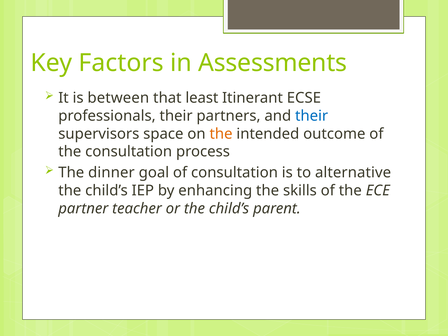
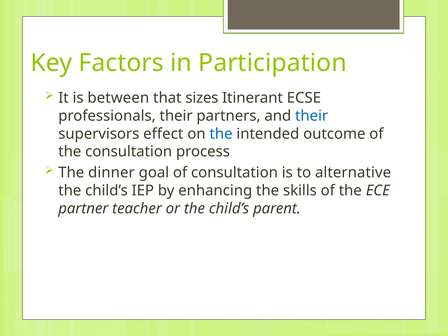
Assessments: Assessments -> Participation (273, 63)
least: least -> sizes (202, 98)
space: space -> effect (163, 134)
the colour: orange -> blue (221, 134)
